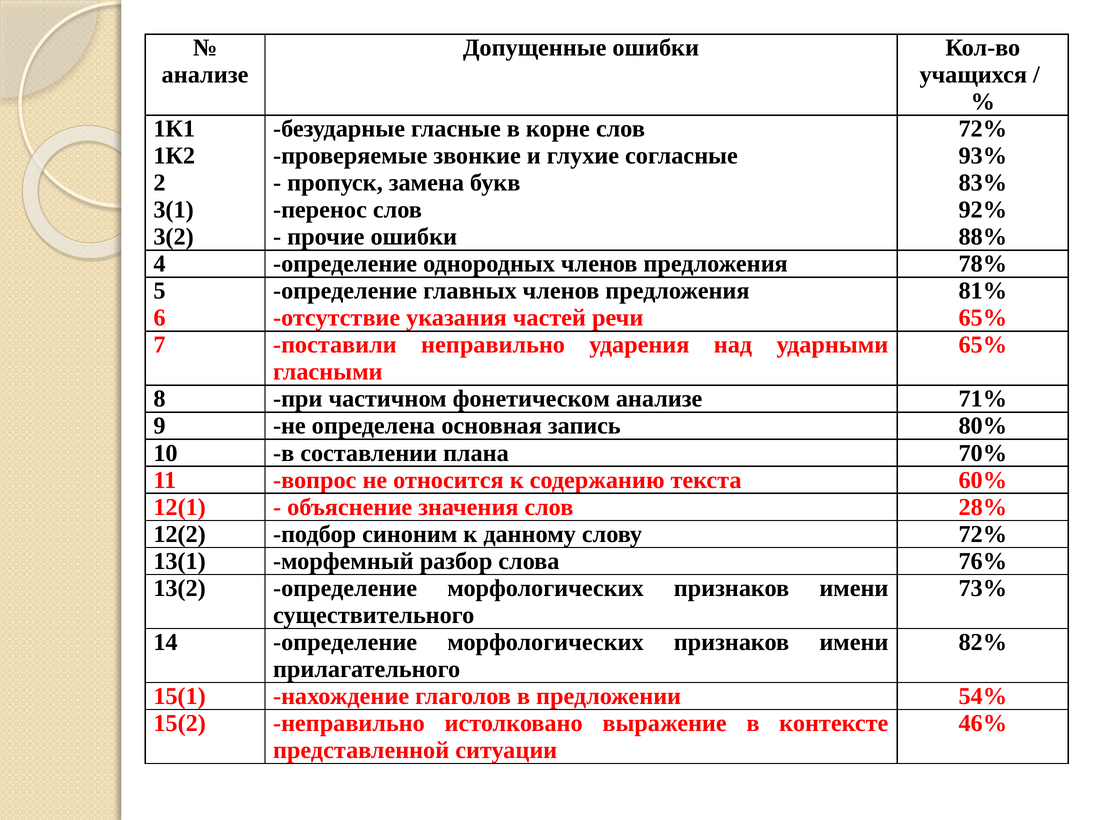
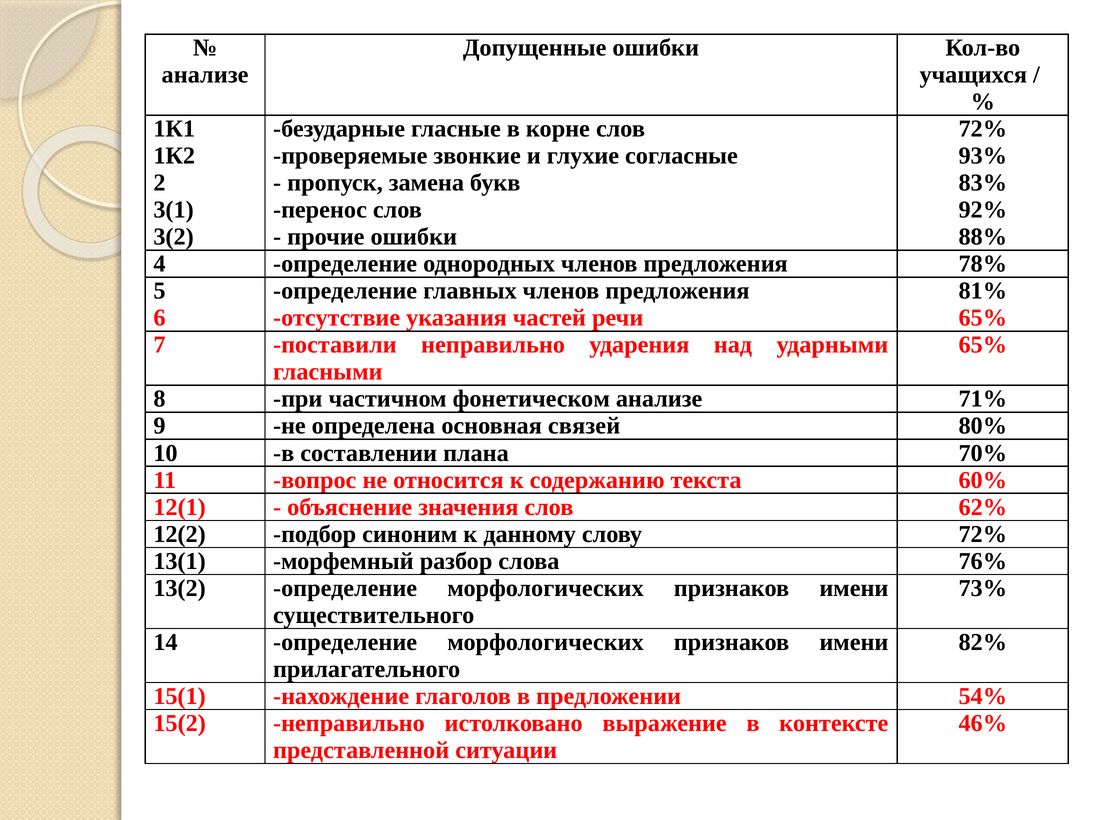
запись: запись -> связей (584, 426)
28%: 28% -> 62% (983, 507)
